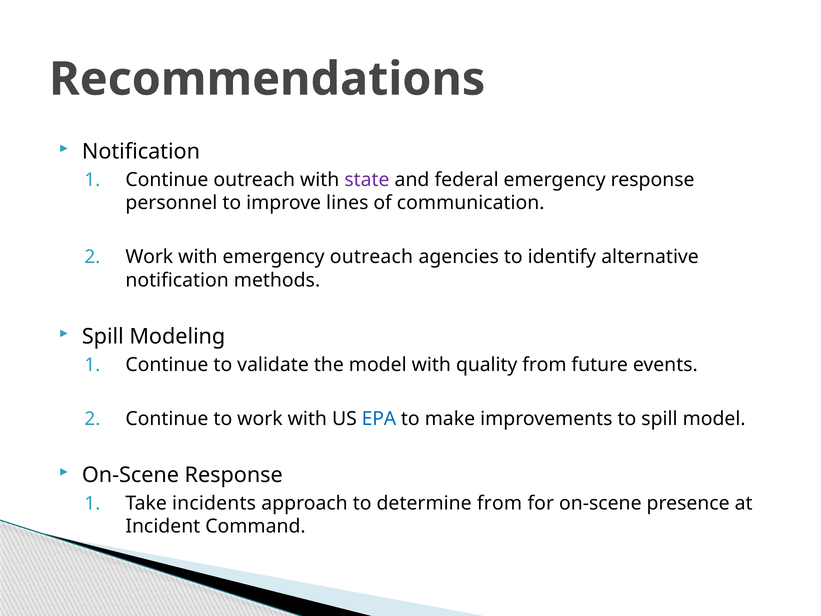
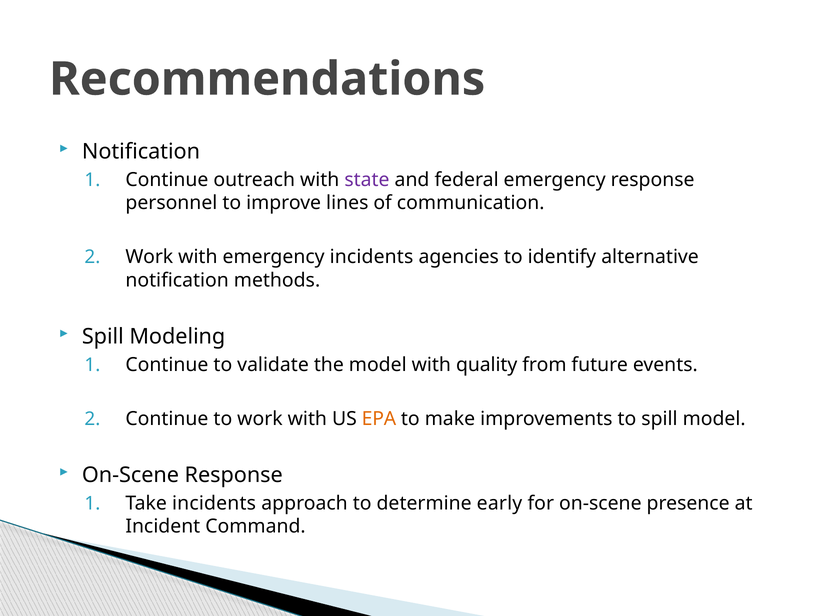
emergency outreach: outreach -> incidents (371, 257)
EPA colour: blue -> orange (379, 419)
determine from: from -> early (499, 503)
